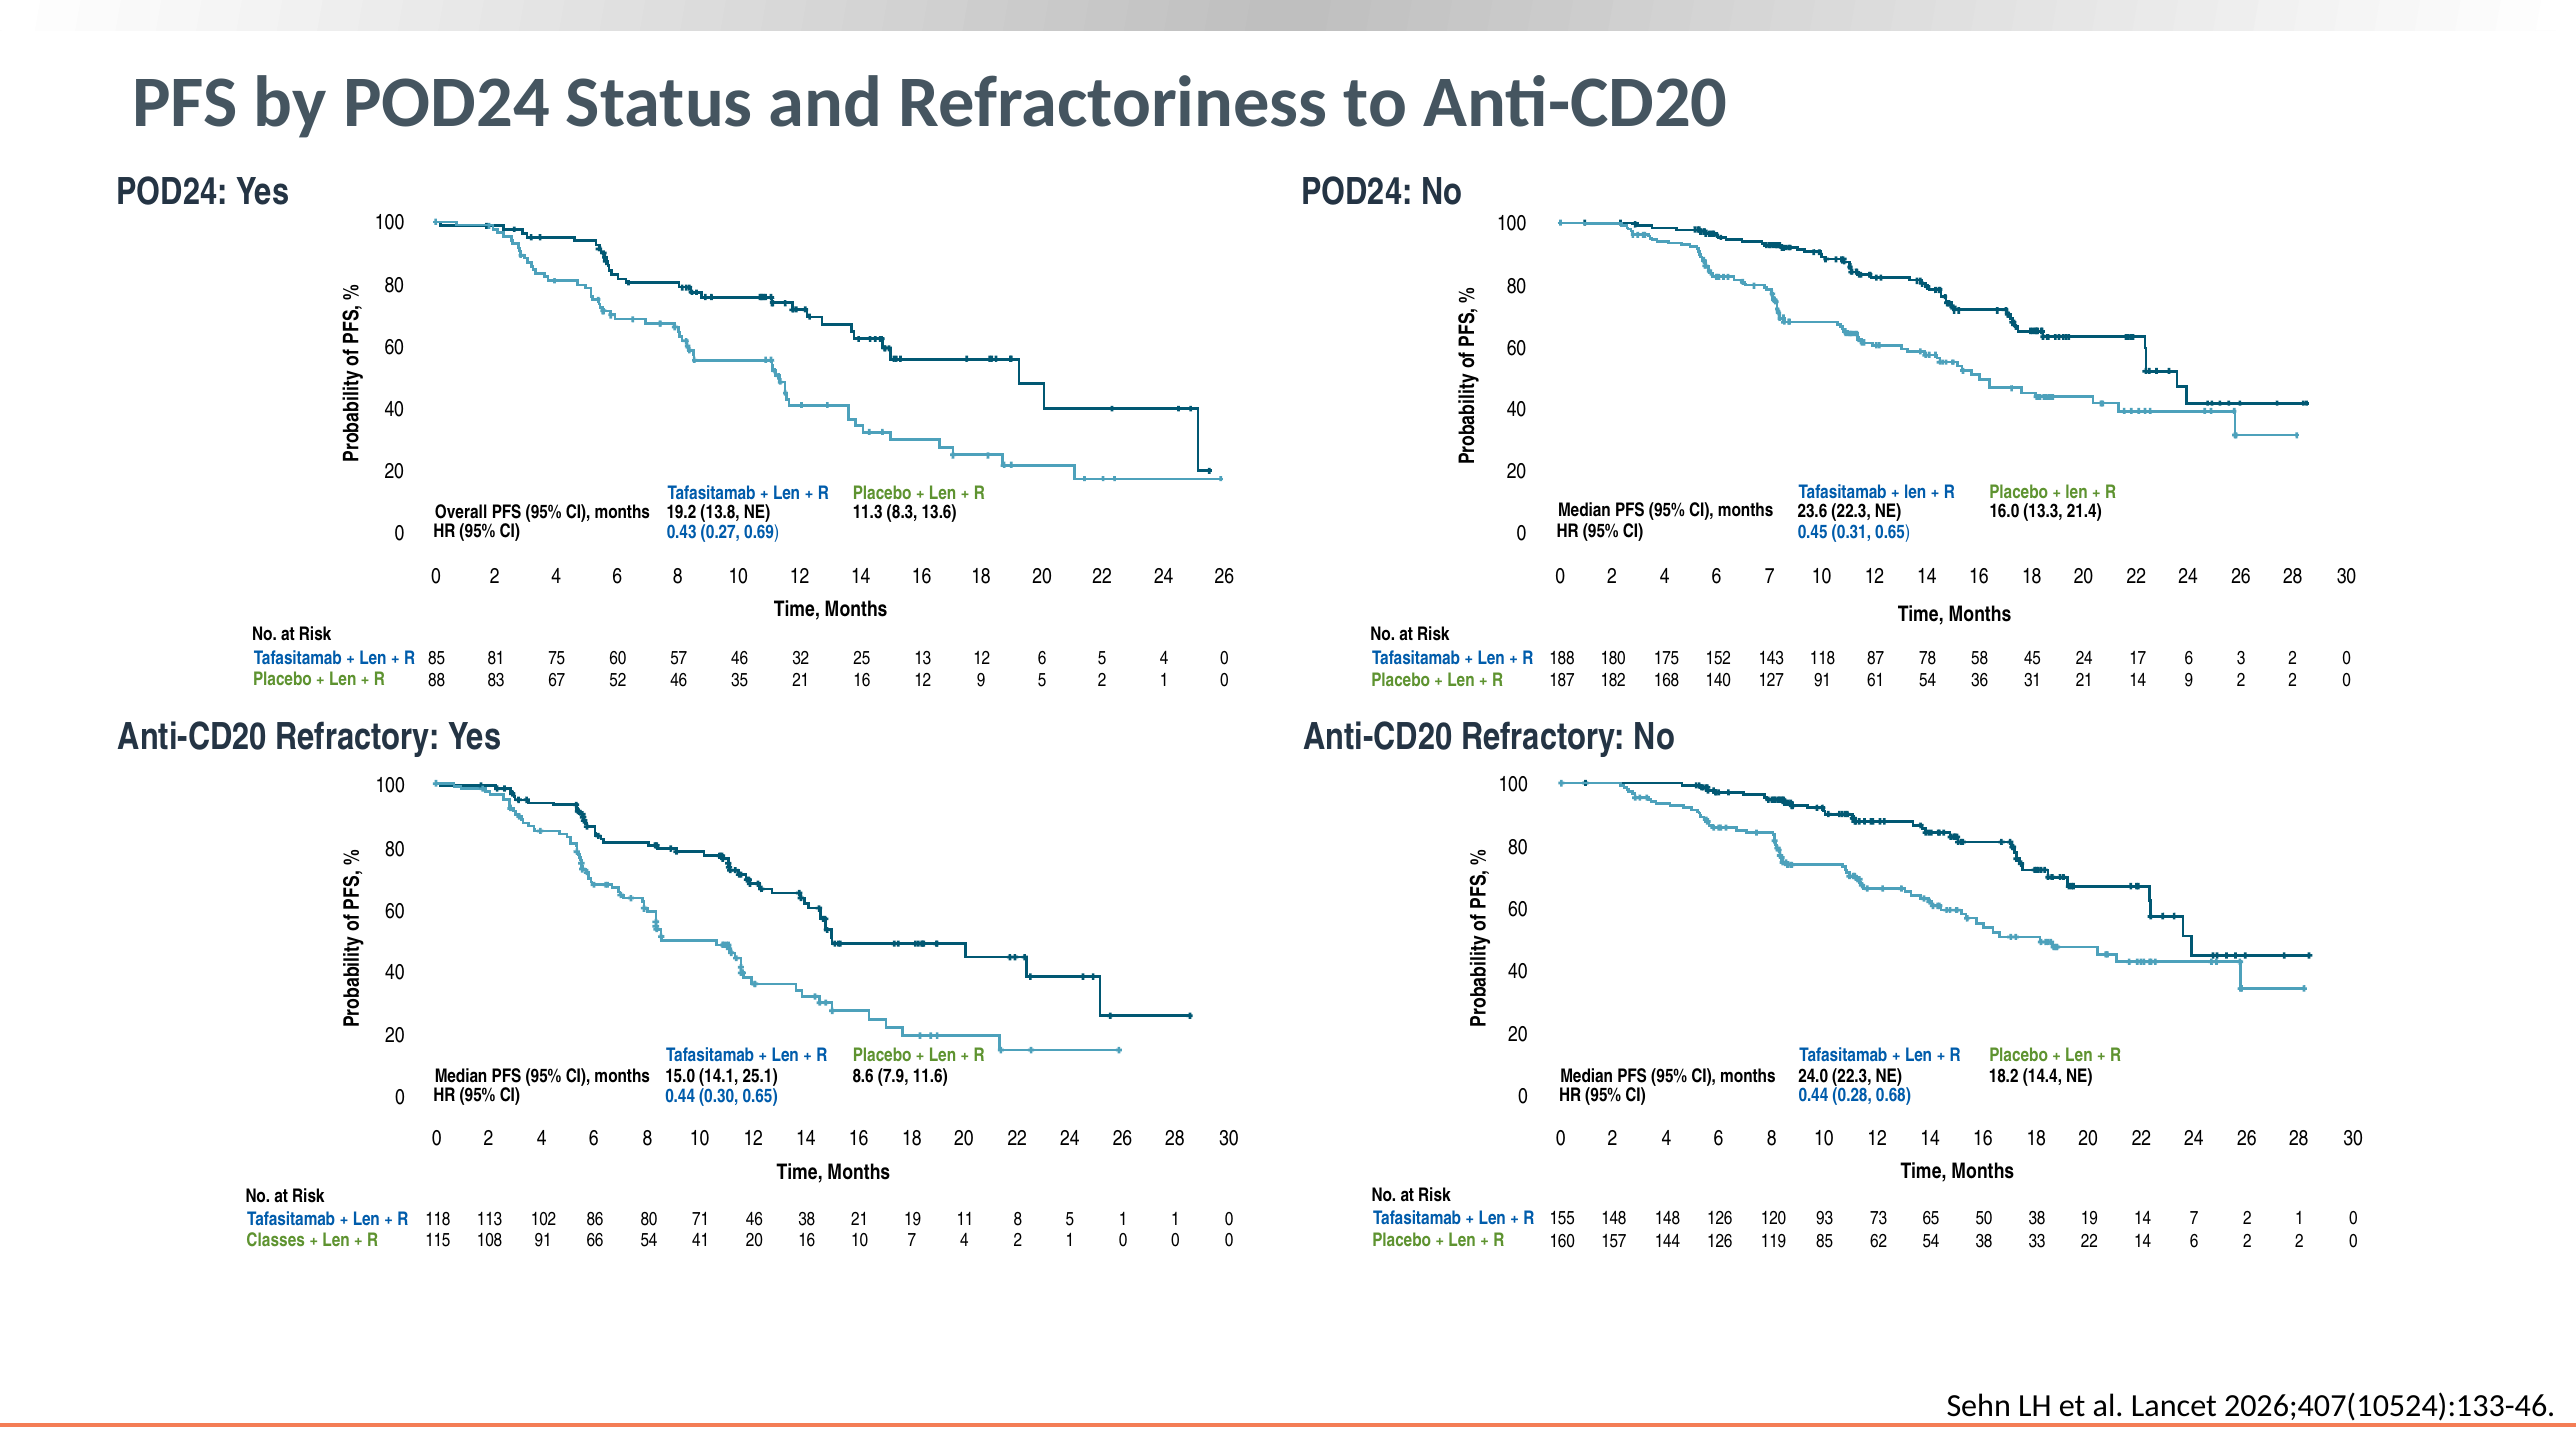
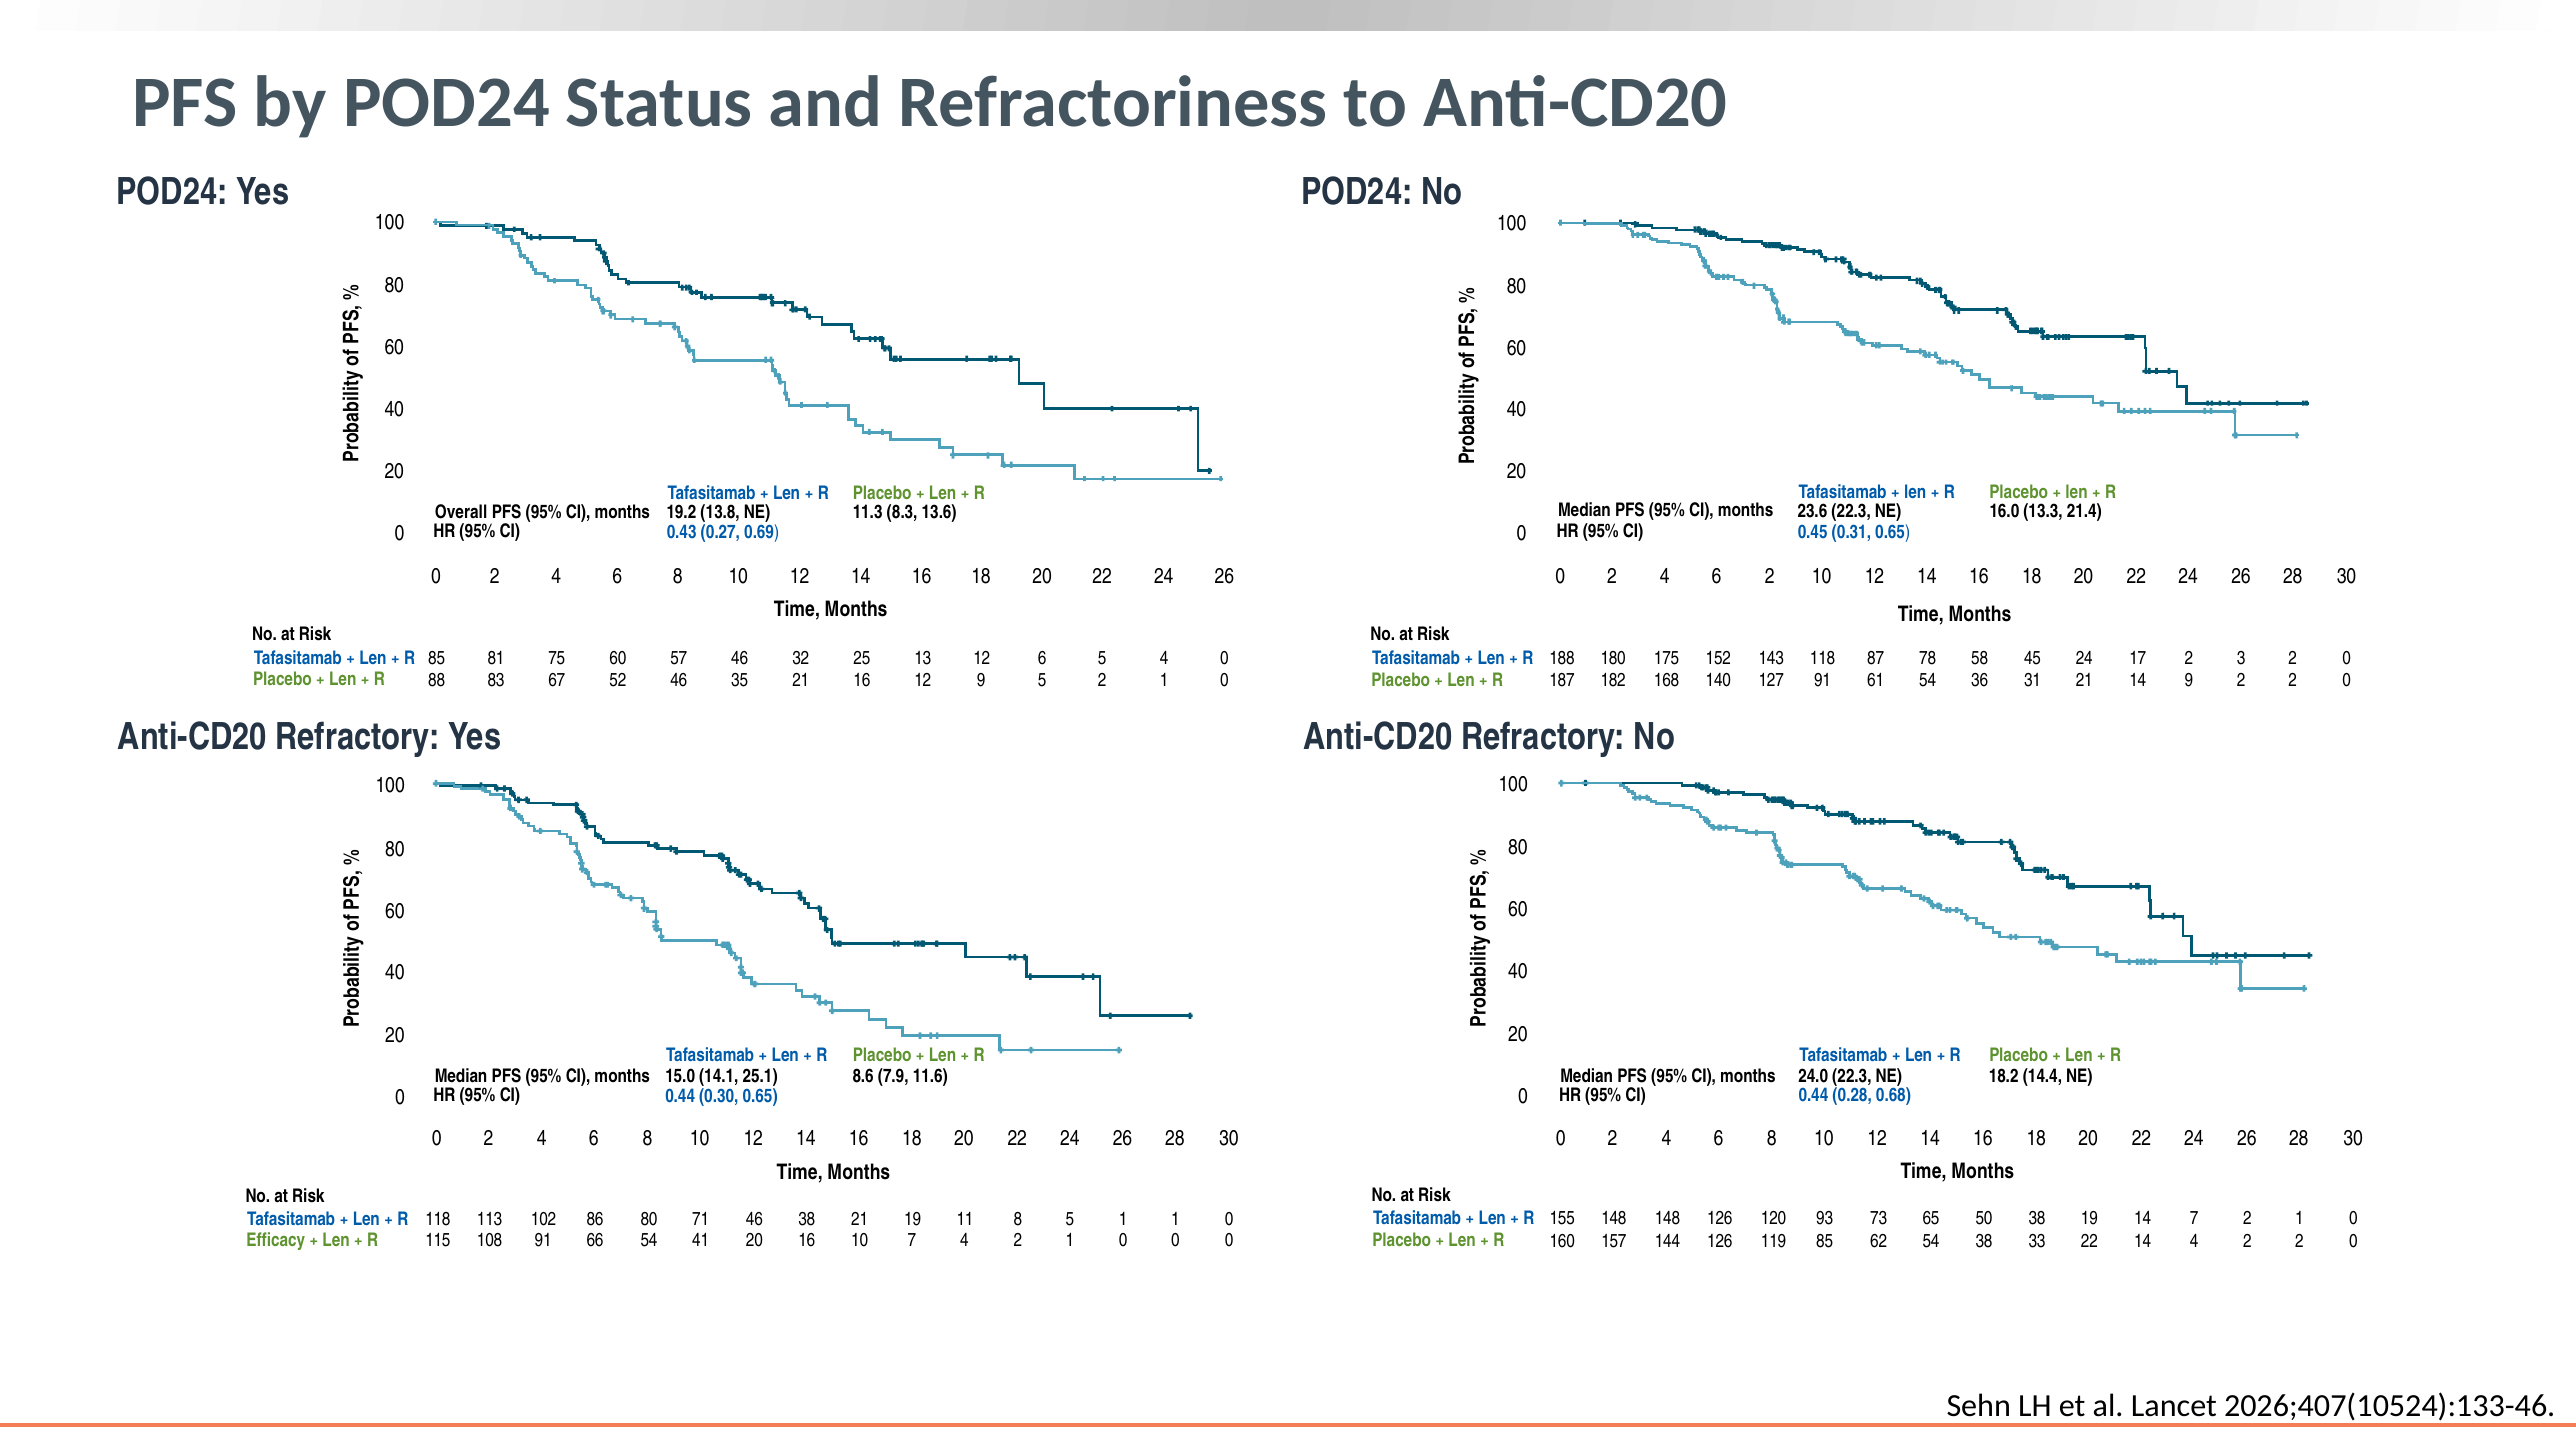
6 7: 7 -> 2 (1770, 576)
17 6: 6 -> 2 (2189, 659)
Classes: Classes -> Efficacy (276, 1241)
14 6: 6 -> 4 (2194, 1241)
